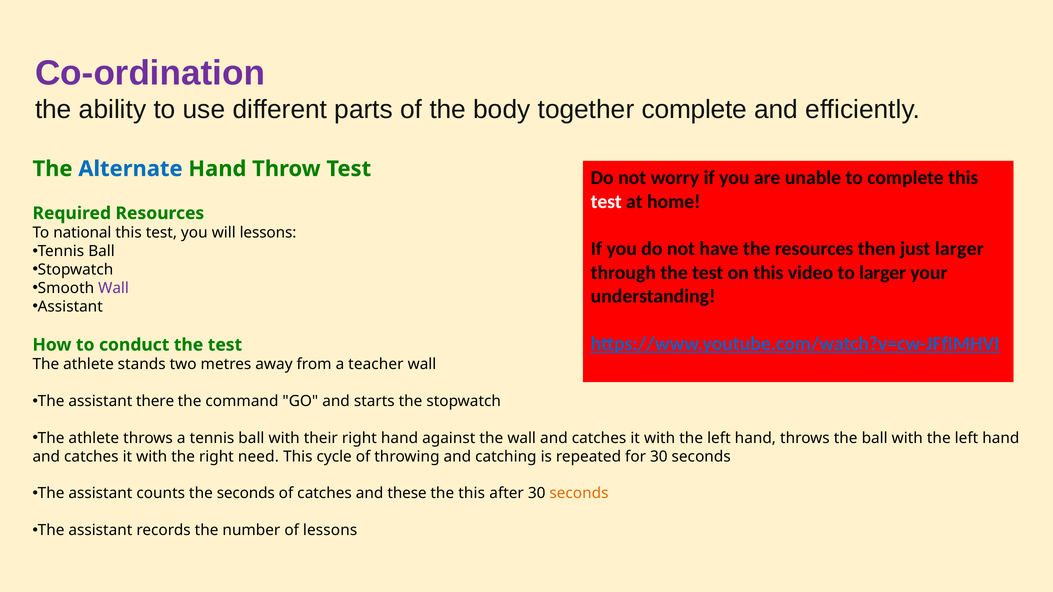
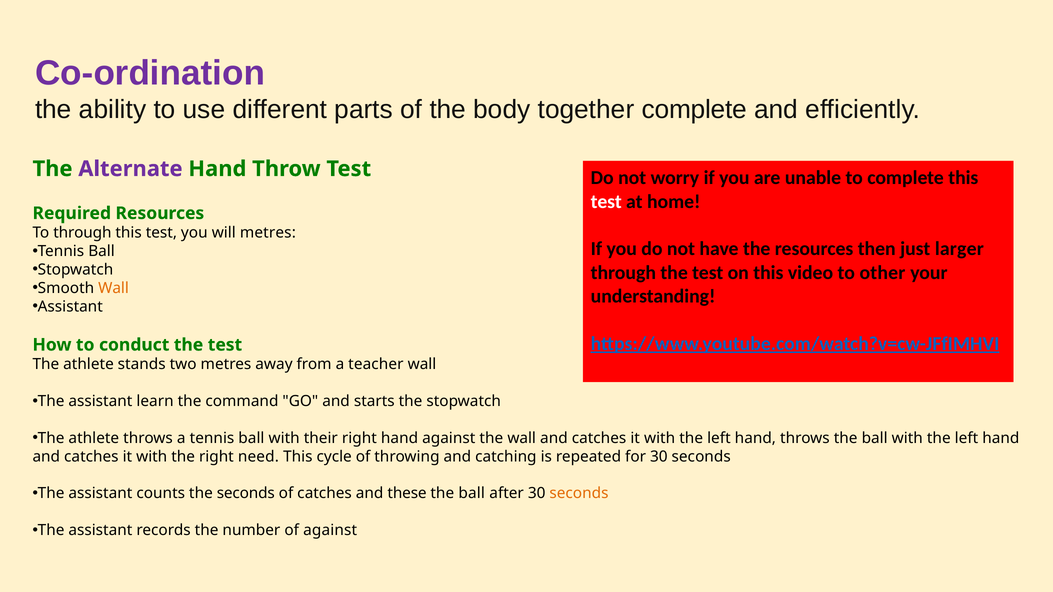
Alternate colour: blue -> purple (130, 169)
To national: national -> through (82, 233)
will lessons: lessons -> metres (268, 233)
to larger: larger -> other (882, 273)
Wall colour: purple -> orange (114, 288)
there: there -> learn (155, 401)
this: this -> ball (472, 494)
of lessons: lessons -> against (330, 531)
